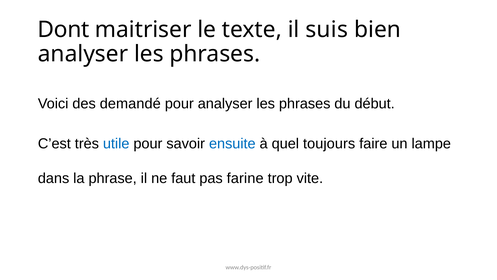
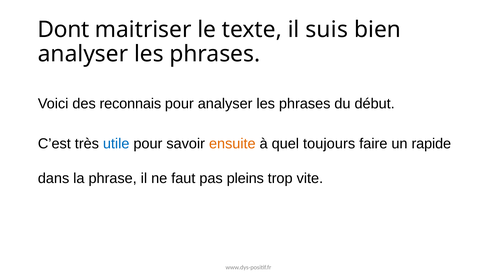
demandé: demandé -> reconnais (130, 103)
ensuite colour: blue -> orange (232, 143)
lampe: lampe -> rapide (431, 143)
farine: farine -> pleins (245, 178)
